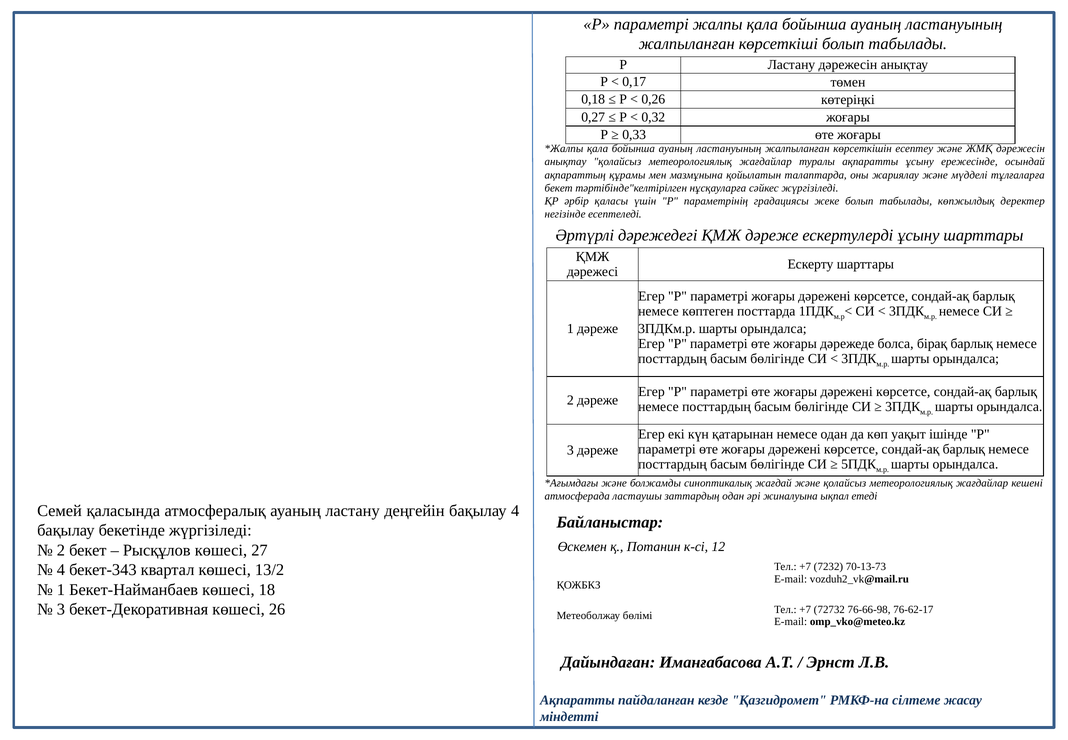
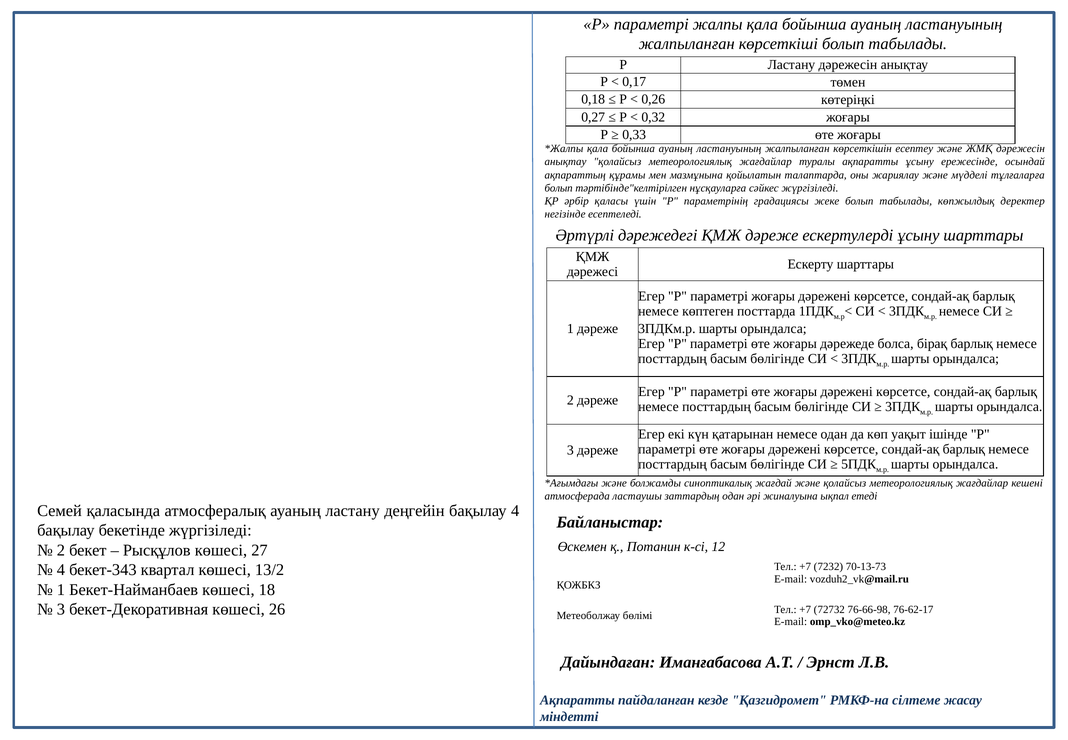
бекет: бекет -> болып (559, 188)
